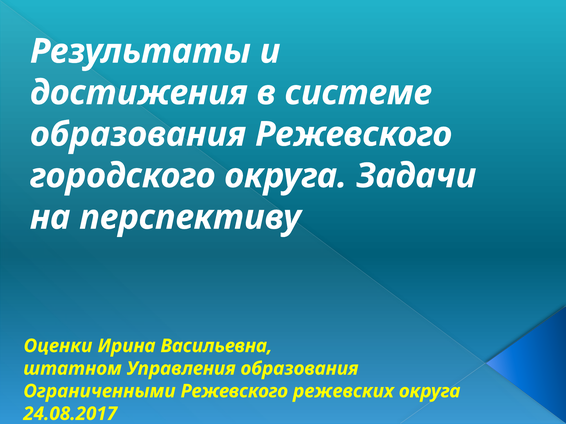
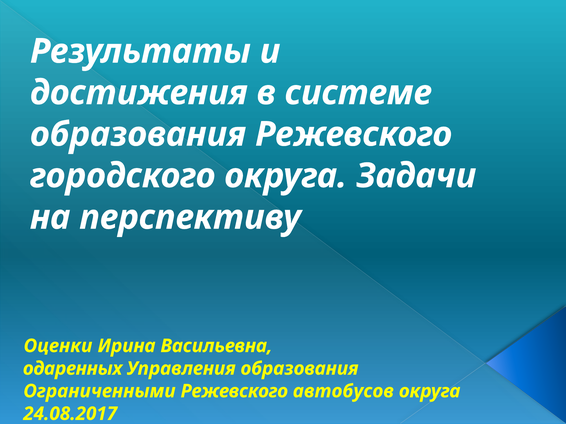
штатном: штатном -> одаренных (73, 369)
режевских: режевских -> автобусов (343, 392)
